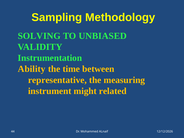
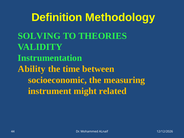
Sampling: Sampling -> Definition (57, 17)
UNBIASED: UNBIASED -> THEORIES (103, 36)
representative: representative -> socioeconomic (57, 80)
